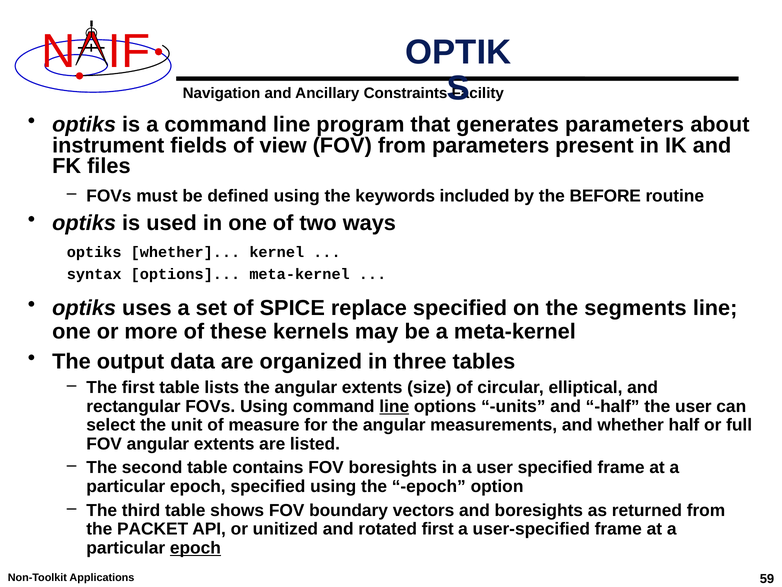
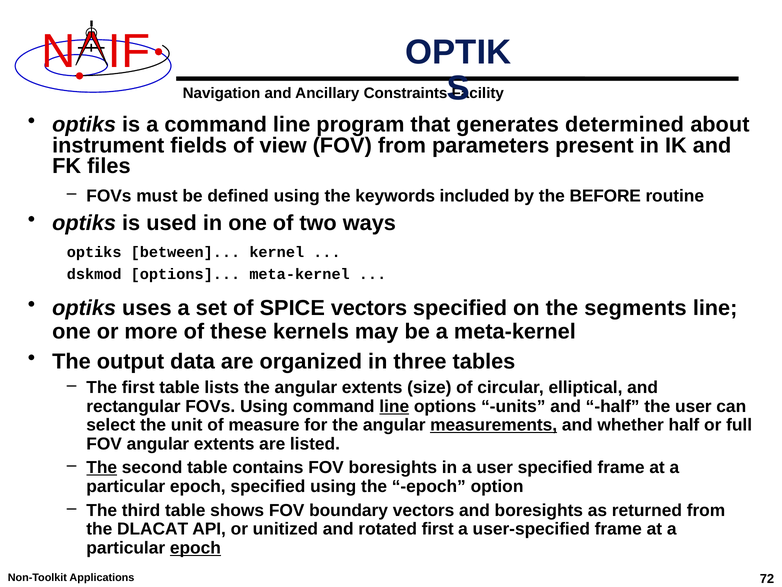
generates parameters: parameters -> determined (624, 124)
optiks whether: whether -> between (185, 252)
syntax: syntax -> dskmod (94, 274)
SPICE replace: replace -> vectors (369, 308)
measurements underline: none -> present (494, 425)
The underline: none -> present (102, 468)
PACKET: PACKET -> DLACAT (153, 529)
59: 59 -> 72 (767, 579)
